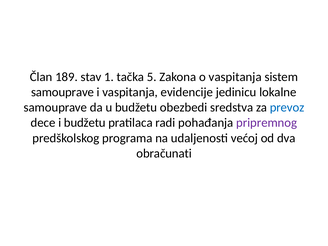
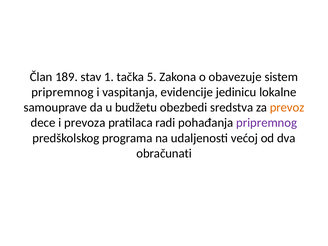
o vaspitanja: vaspitanja -> obavezuje (235, 77)
samouprave: samouprave -> pripremnog (62, 92)
prevoz colour: blue -> orange (287, 107)
i budžetu: budžetu -> prevoza (85, 123)
